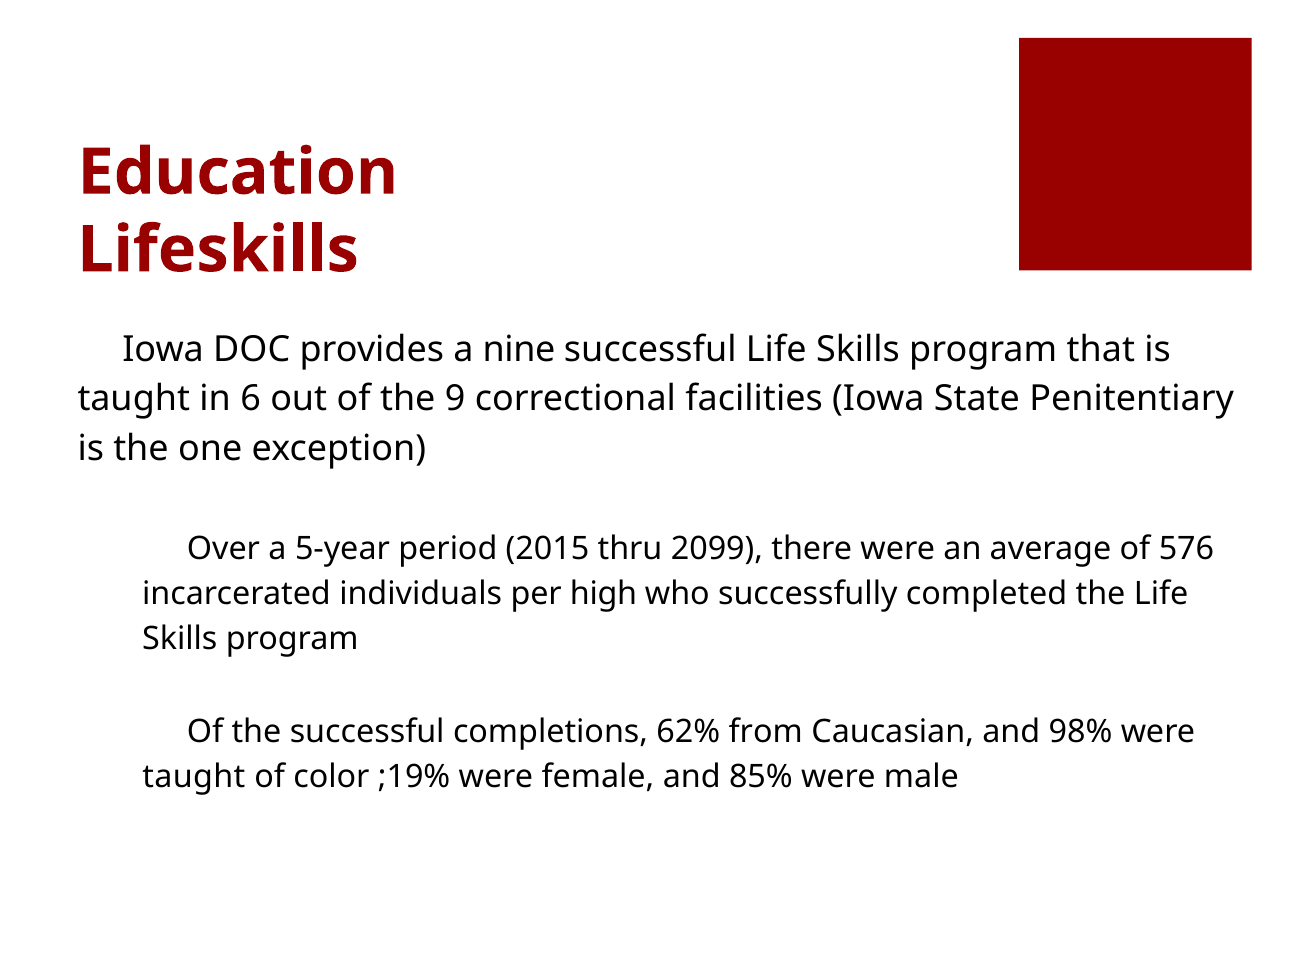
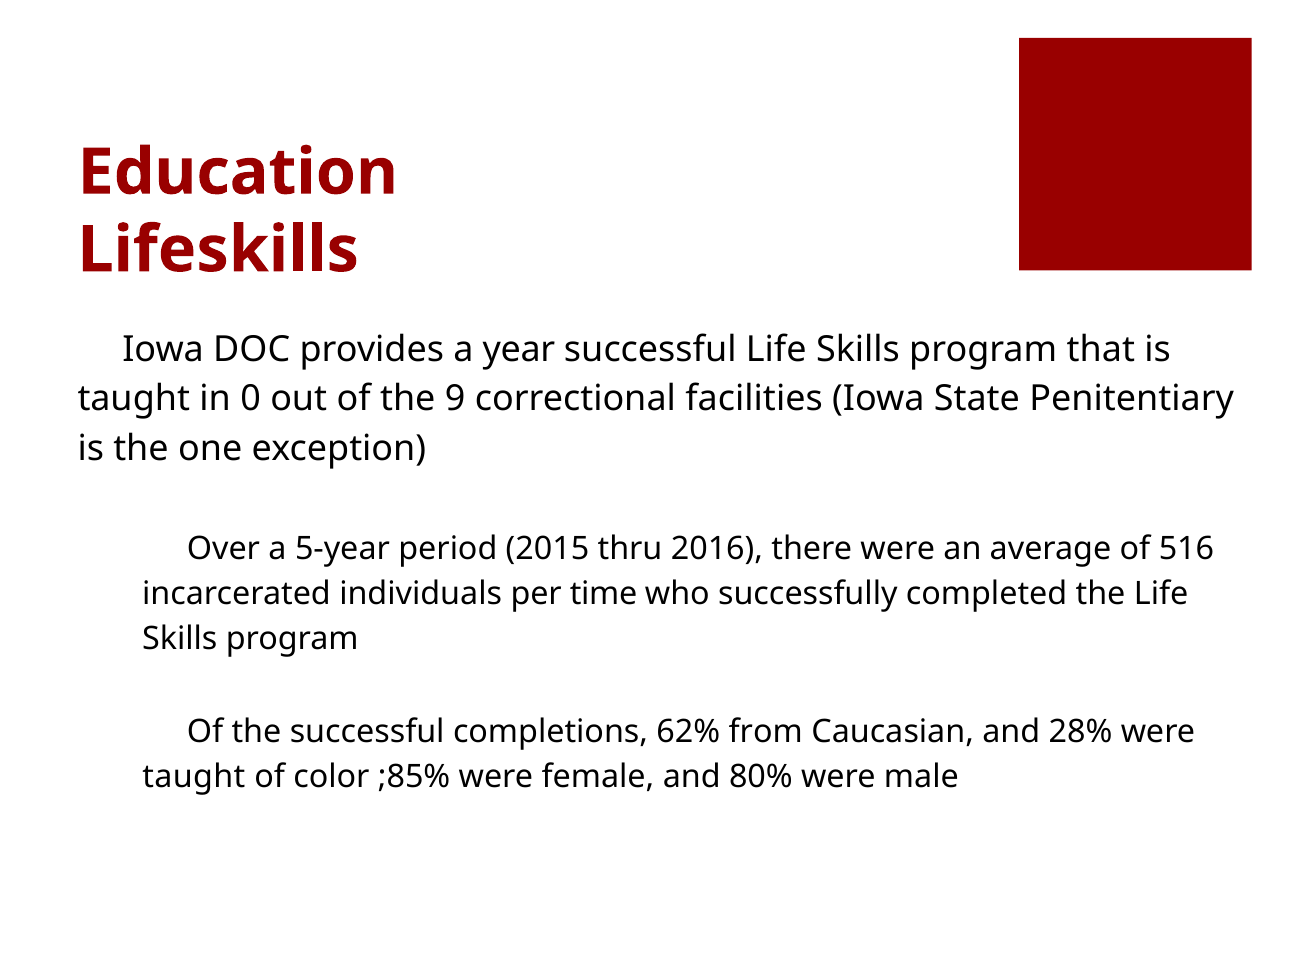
nine: nine -> year (519, 349)
6: 6 -> 0 (251, 399)
2099: 2099 -> 2016 (717, 549)
576: 576 -> 516 (1186, 549)
high: high -> time (604, 594)
98%: 98% -> 28% (1080, 732)
;19%: ;19% -> ;85% (414, 777)
85%: 85% -> 80% (761, 777)
